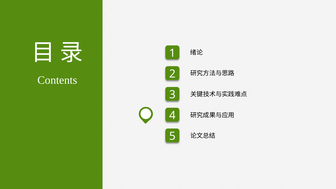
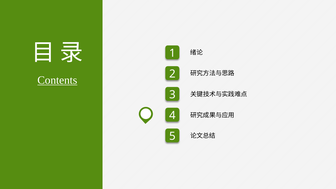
Contents underline: none -> present (57, 80)
